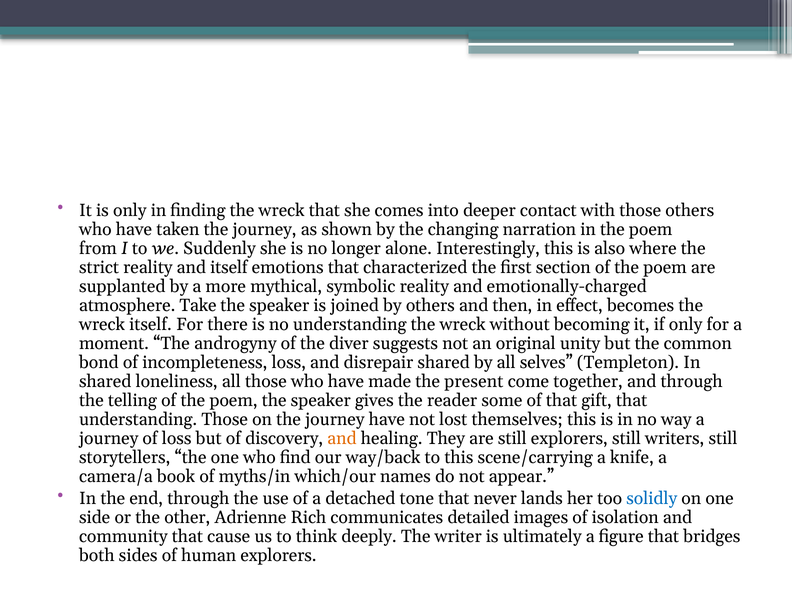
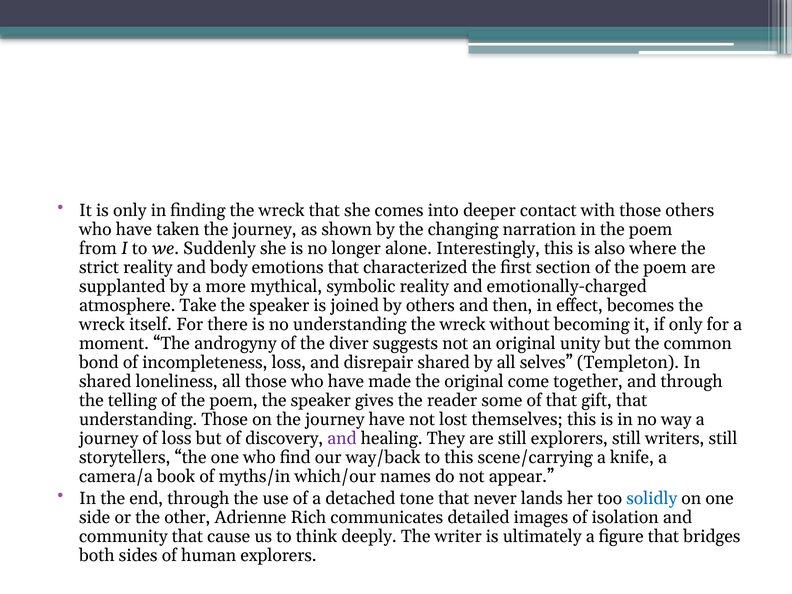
and itself: itself -> body (229, 267)
the present: present -> original (474, 381)
and colour: orange -> purple (342, 438)
